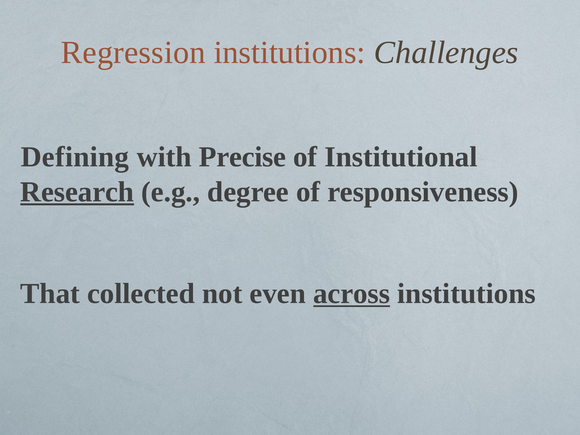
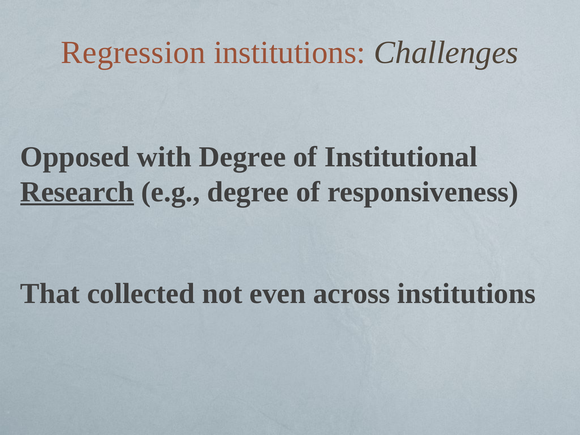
Defining: Defining -> Opposed (75, 157)
with Precise: Precise -> Degree (242, 157)
across underline: present -> none (352, 294)
